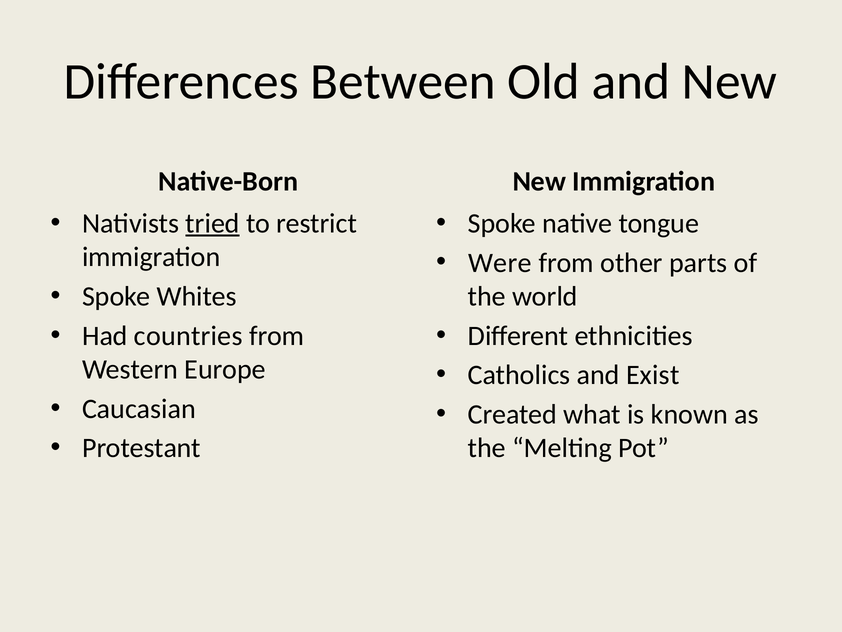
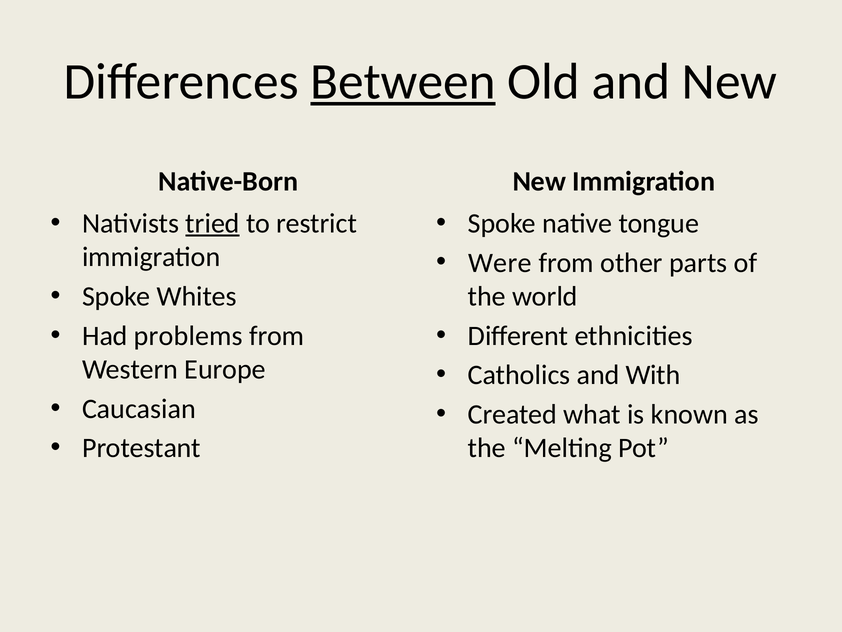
Between underline: none -> present (403, 82)
countries: countries -> problems (188, 336)
Exist: Exist -> With (653, 375)
